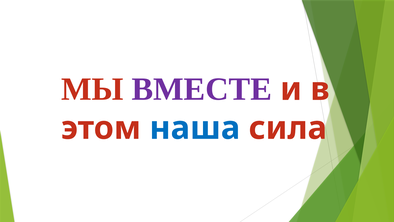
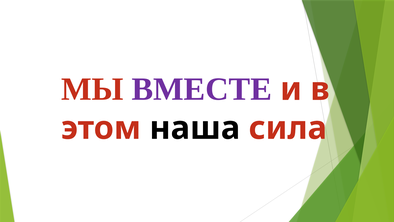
наша colour: blue -> black (195, 128)
